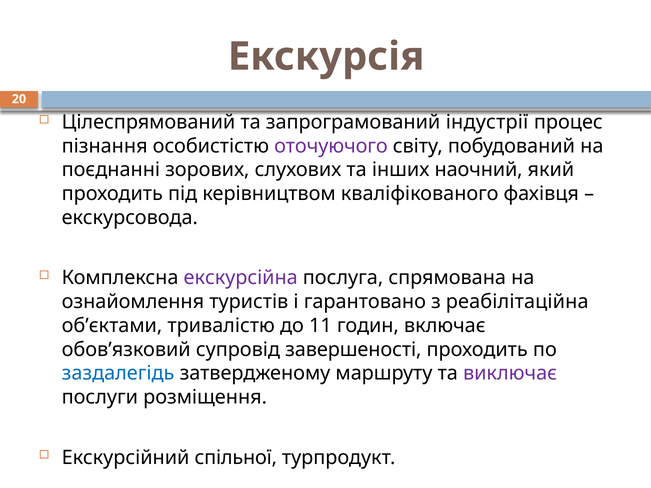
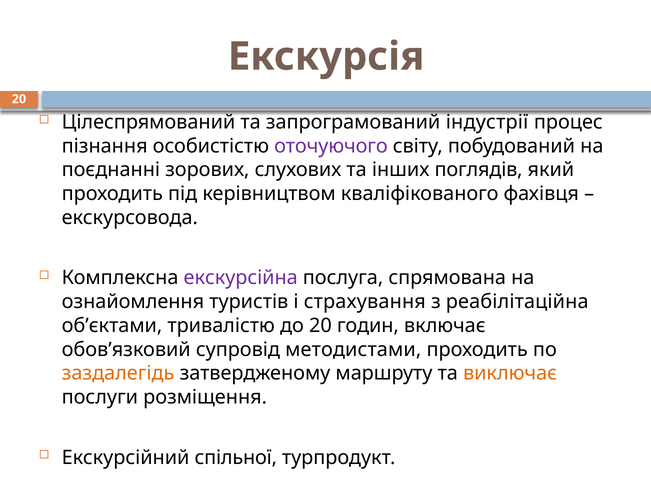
наочний: наочний -> поглядів (479, 170)
гарантовано: гарантовано -> страхування (365, 302)
до 11: 11 -> 20 (320, 326)
завершеності: завершеності -> методистами (353, 350)
заздалегідь colour: blue -> orange (118, 374)
виключає colour: purple -> orange (510, 374)
